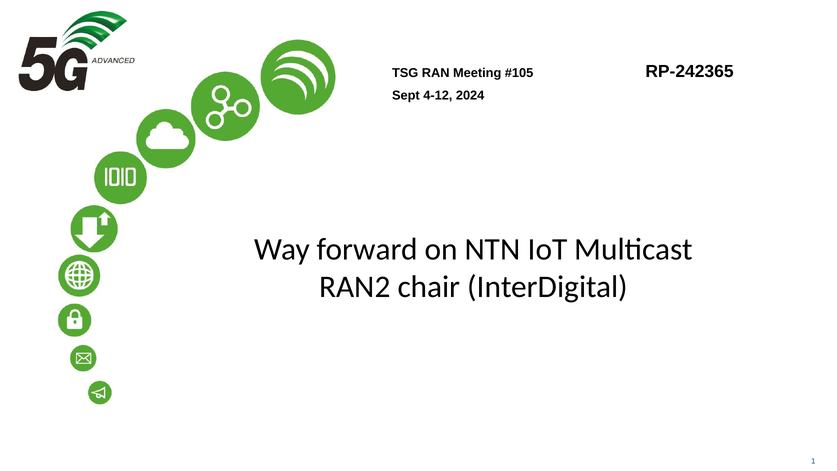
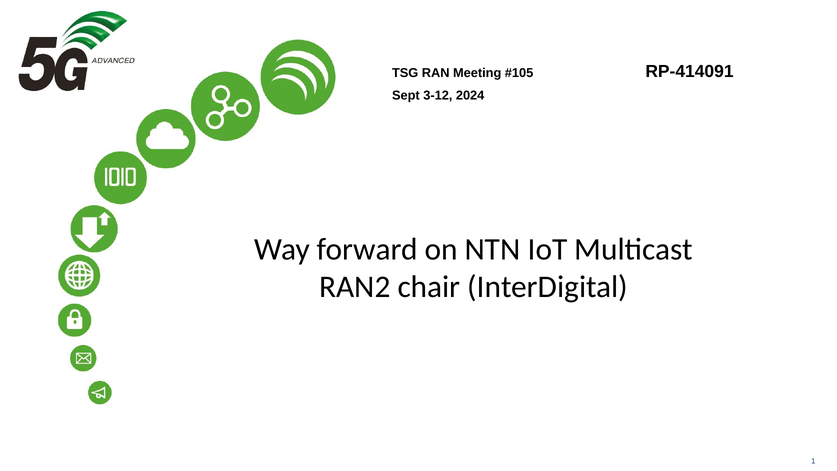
RP-242365: RP-242365 -> RP-414091 (689, 71)
4-12: 4-12 -> 3-12 (438, 95)
